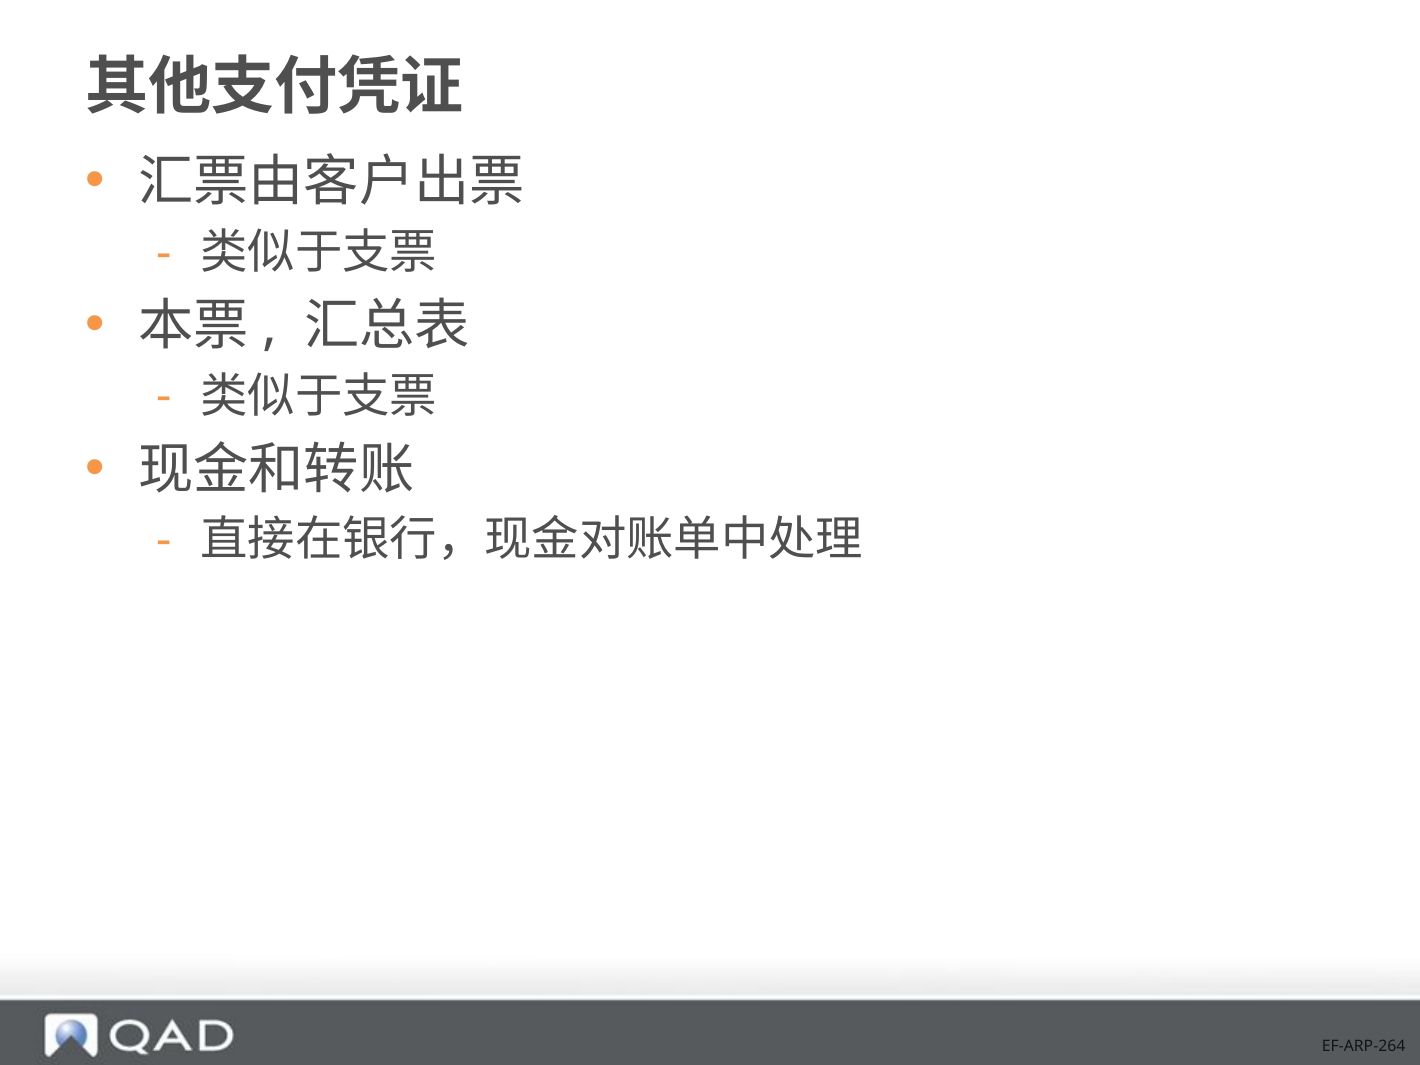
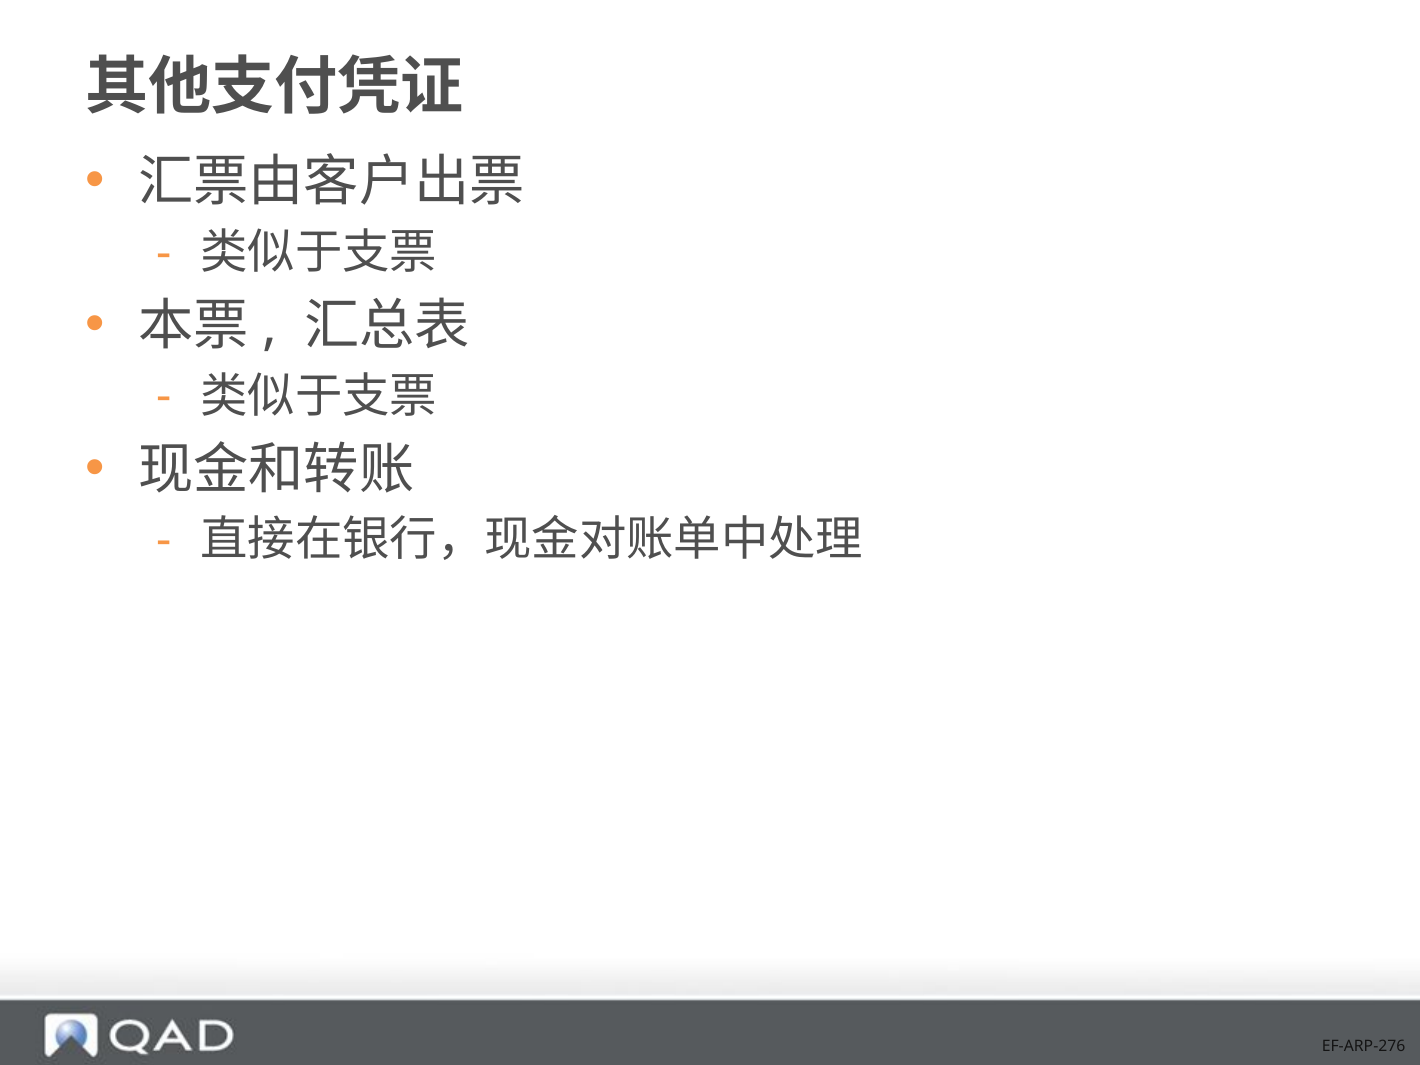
EF-ARP-264: EF-ARP-264 -> EF-ARP-276 (1364, 1047)
